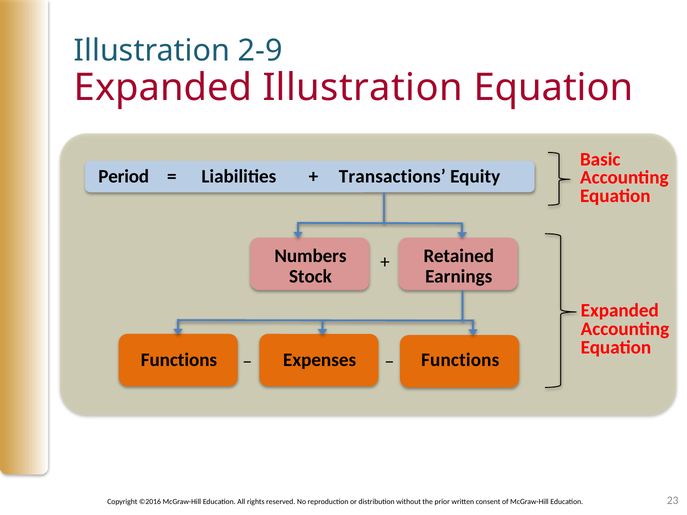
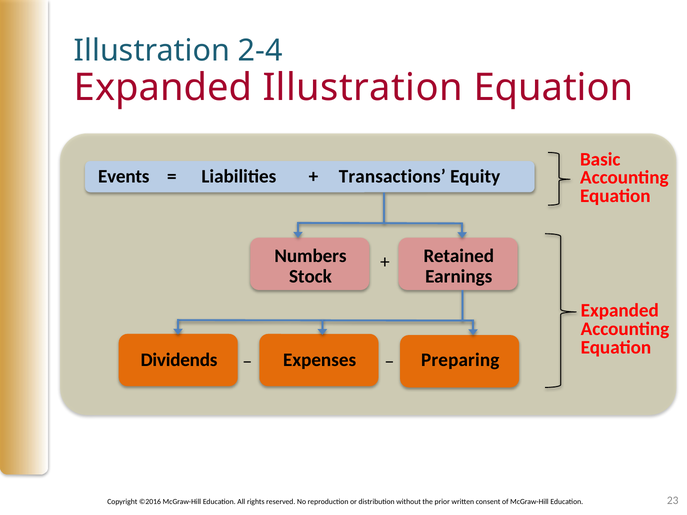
2-9: 2-9 -> 2-4 (260, 51)
Period: Period -> Events (124, 176)
Functions: Functions -> Dividends (179, 360)
Expenses Functions: Functions -> Preparing (460, 360)
